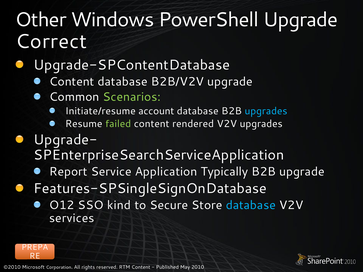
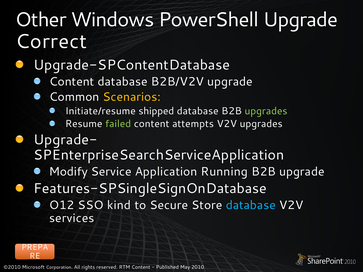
Scenarios colour: light green -> yellow (132, 97)
account: account -> shipped (156, 111)
upgrades colour: light blue -> light green (266, 111)
rendered: rendered -> attempts (193, 124)
Report: Report -> Modify (68, 172)
Typically: Typically -> Running (224, 172)
